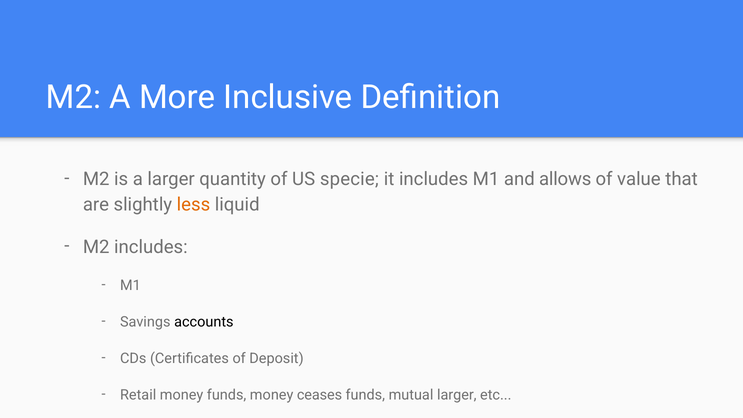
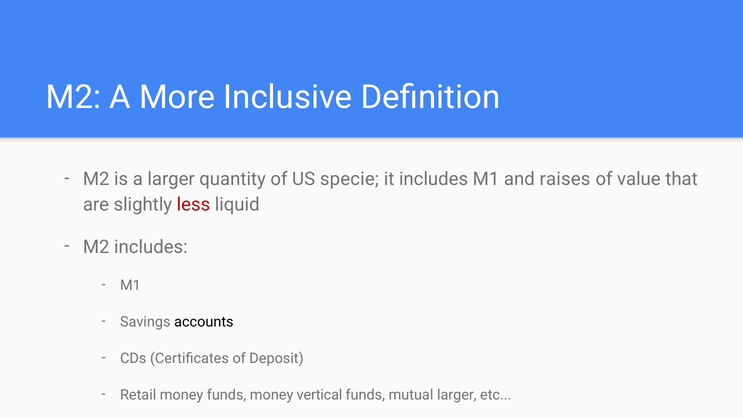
allows: allows -> raises (565, 179)
less colour: orange -> red (193, 205)
ceases: ceases -> vertical (320, 395)
